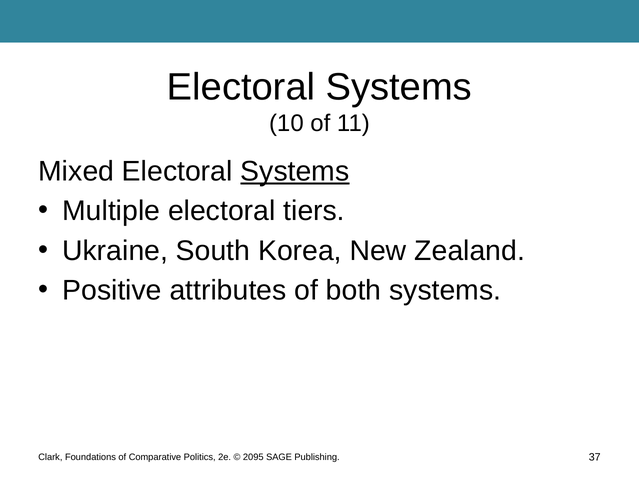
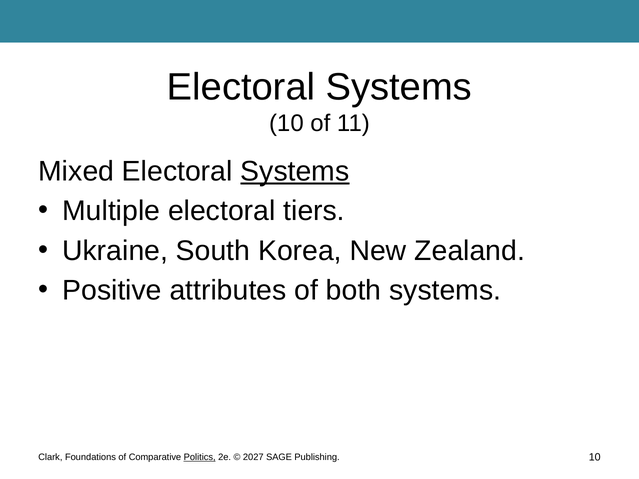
Politics underline: none -> present (200, 458)
2095: 2095 -> 2027 (253, 458)
Publishing 37: 37 -> 10 (595, 458)
